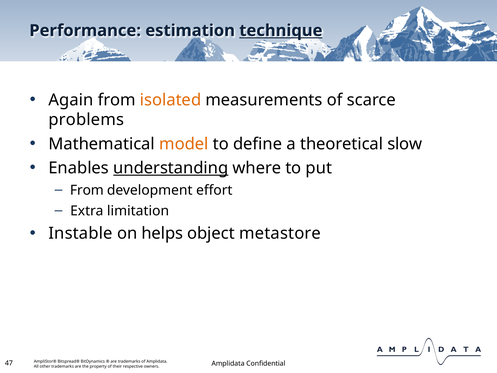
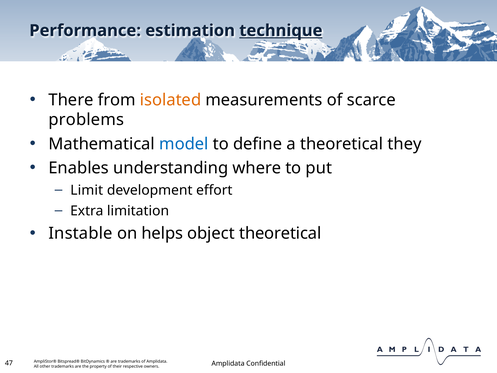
Again: Again -> There (71, 100)
model colour: orange -> blue (184, 144)
slow: slow -> they (405, 144)
understanding underline: present -> none (171, 168)
From: From -> Limit (87, 190)
object metastore: metastore -> theoretical (280, 233)
